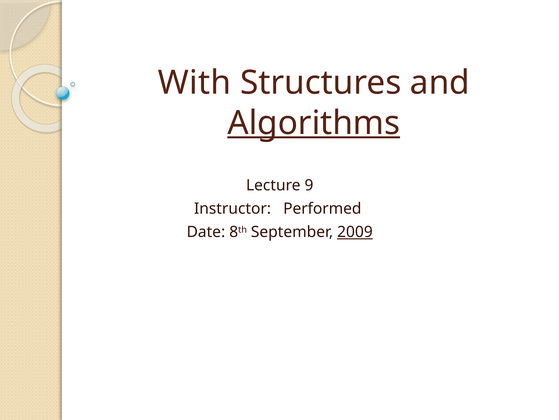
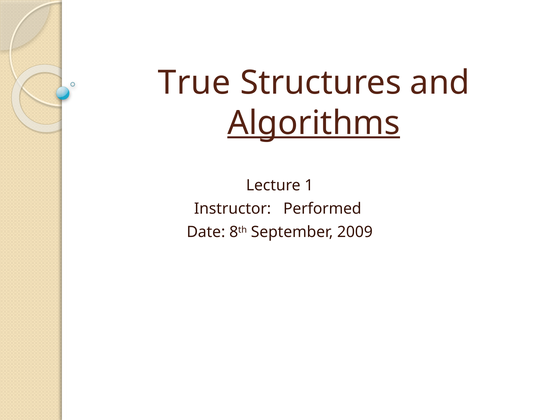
With: With -> True (194, 83)
9: 9 -> 1 (309, 185)
2009 underline: present -> none (355, 232)
